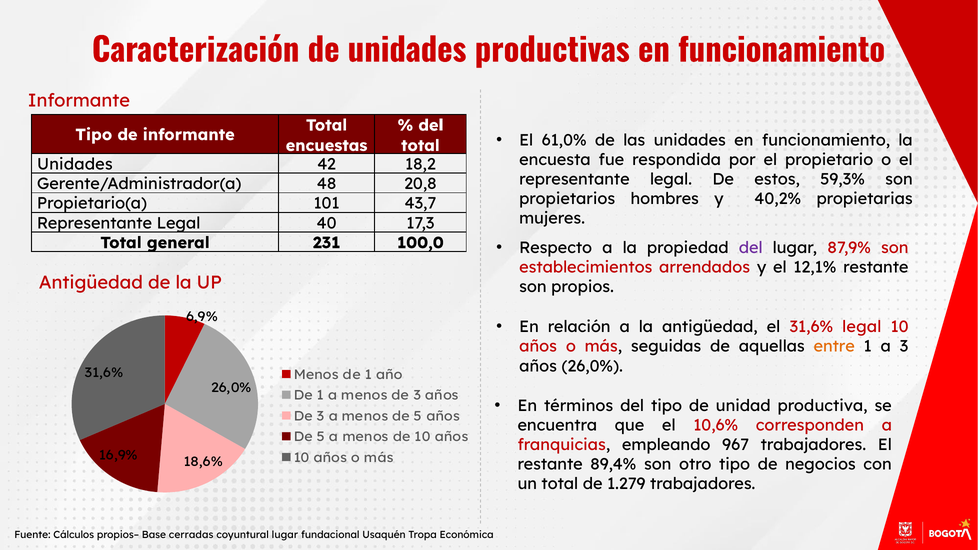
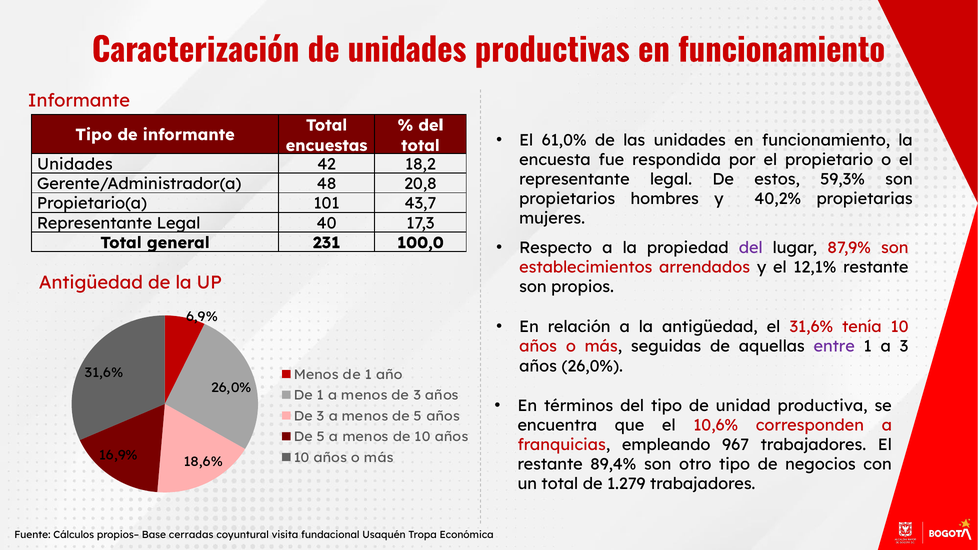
31,6% legal: legal -> tenía (862, 327)
entre colour: orange -> purple (834, 347)
coyuntural lugar: lugar -> visita (285, 535)
